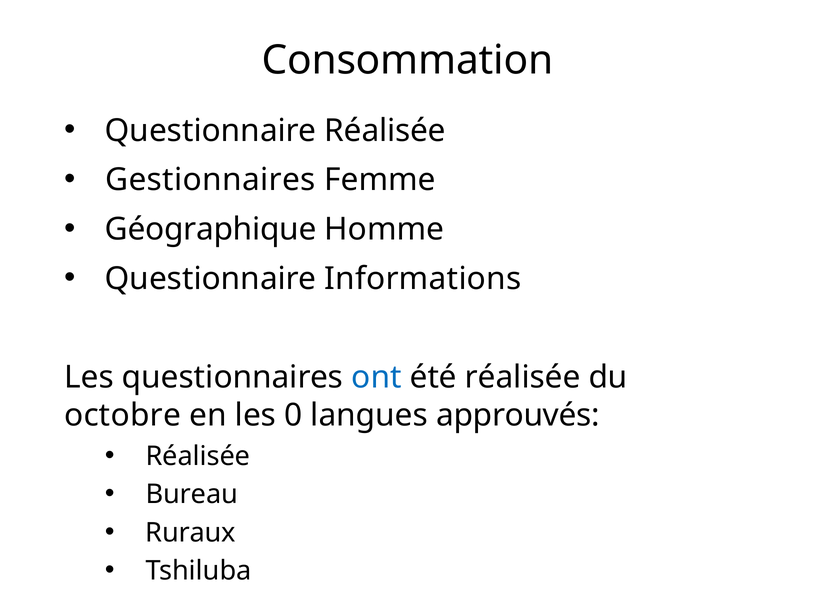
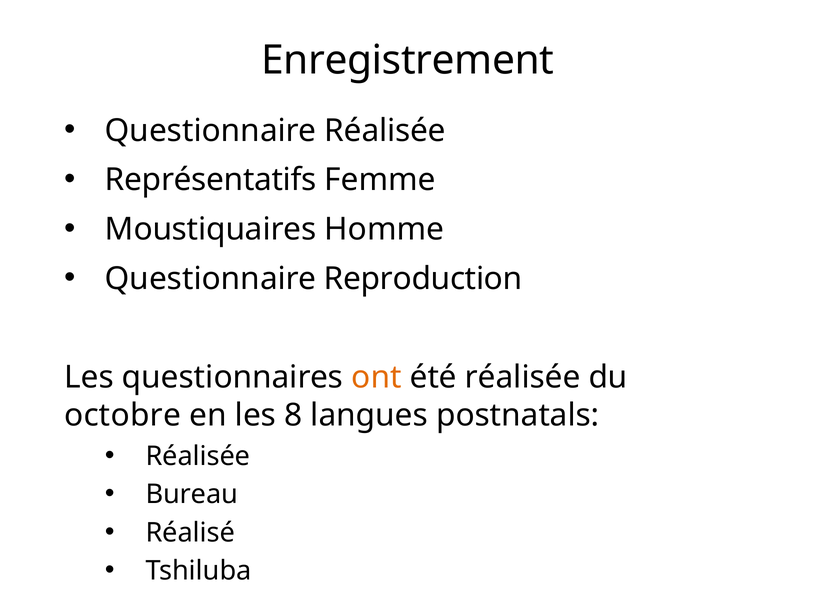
Consommation: Consommation -> Enregistrement (408, 60)
Gestionnaires: Gestionnaires -> Représentatifs (211, 180)
Géographique: Géographique -> Moustiquaires (211, 229)
Informations: Informations -> Reproduction (423, 279)
ont colour: blue -> orange (376, 378)
0: 0 -> 8 (293, 416)
approuvés: approuvés -> postnatals (518, 416)
Ruraux: Ruraux -> Réalisé (190, 533)
